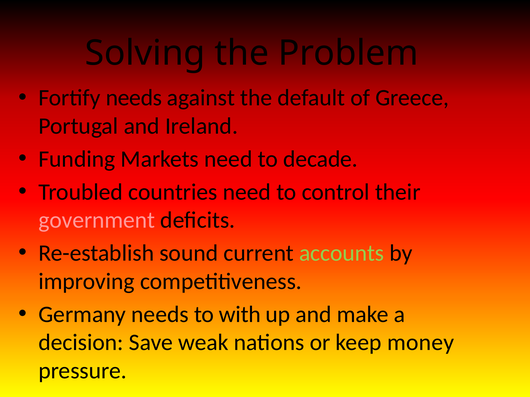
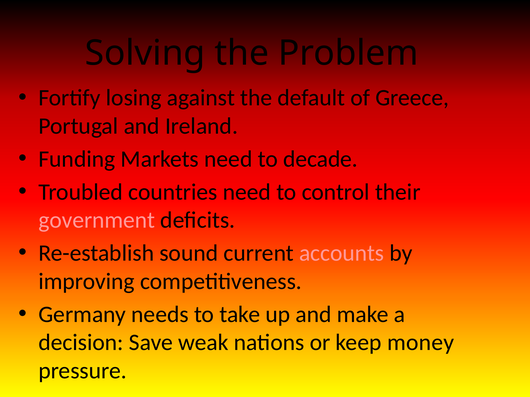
Fortify needs: needs -> losing (134, 98)
accounts colour: light green -> pink (342, 253)
with: with -> take (240, 315)
